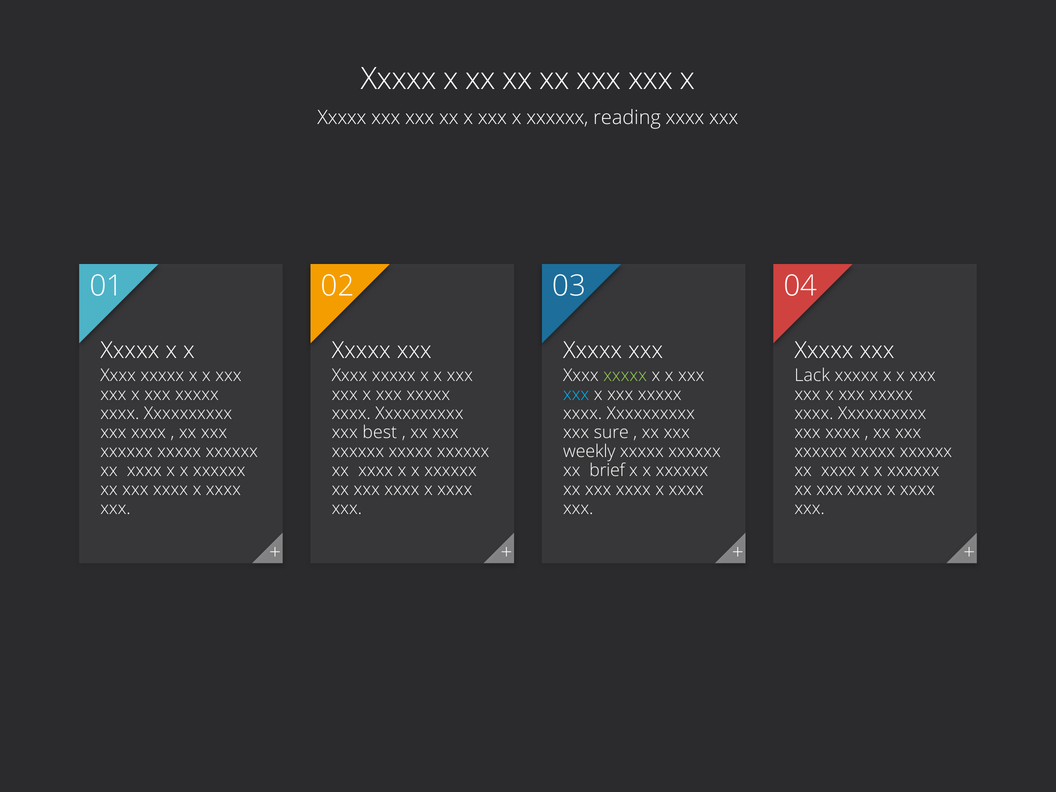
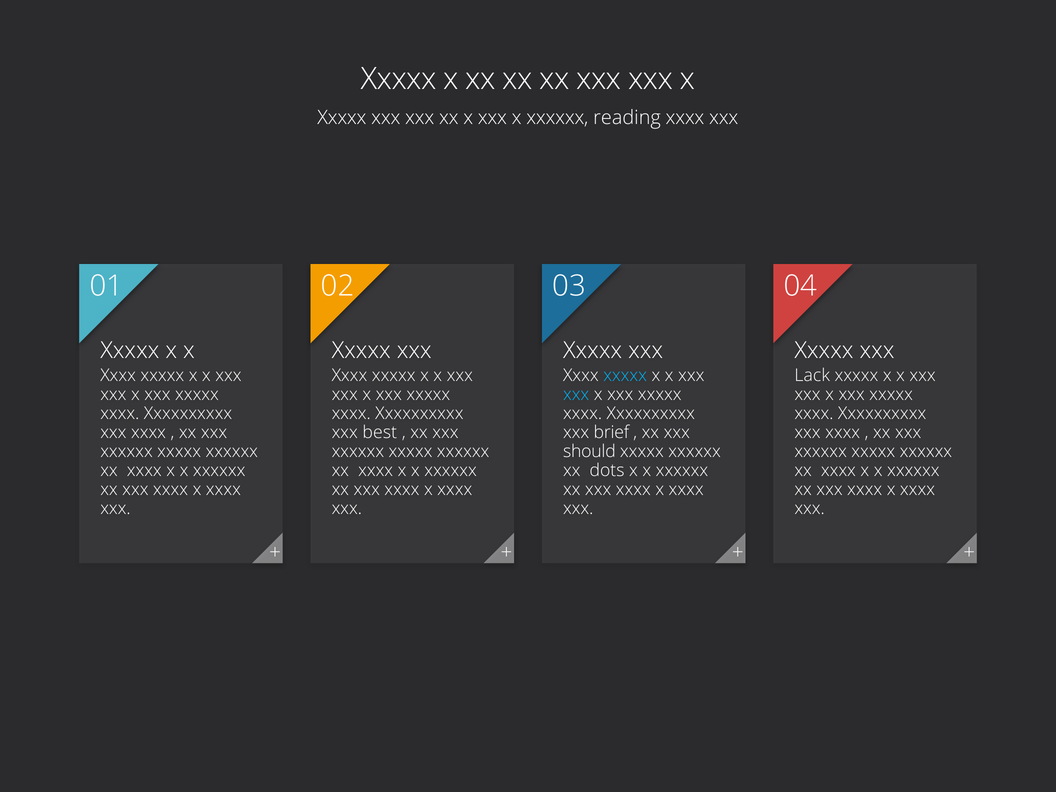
xxxxx colour: light green -> light blue (625, 376)
sure: sure -> brief (611, 433)
weekly: weekly -> should (589, 452)
brief: brief -> dots (607, 471)
